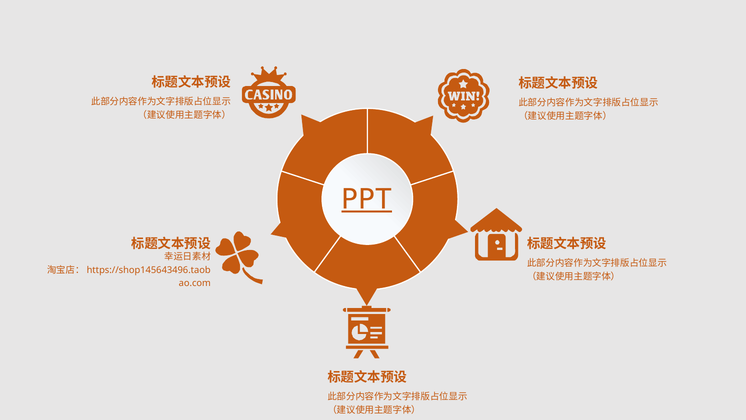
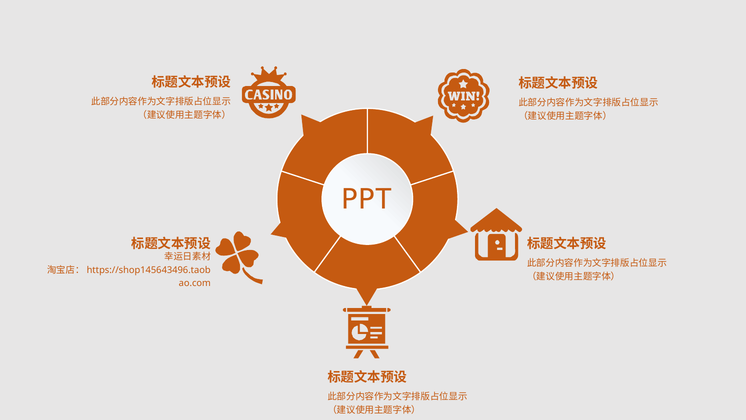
PPT underline: present -> none (367, 199)
